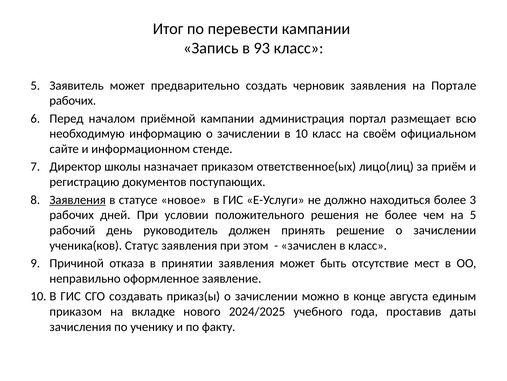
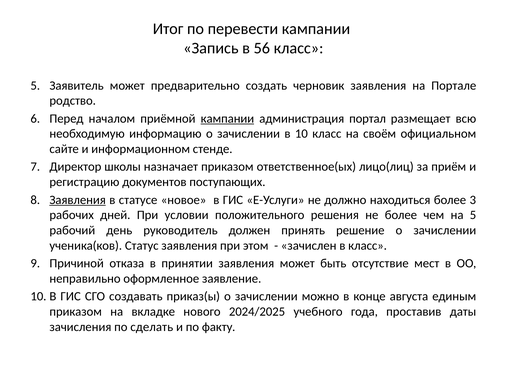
93: 93 -> 56 (262, 48)
рабочих: рабочих -> родство (73, 101)
кампании underline: none -> present (227, 118)
ученику: ученику -> сделать (152, 326)
